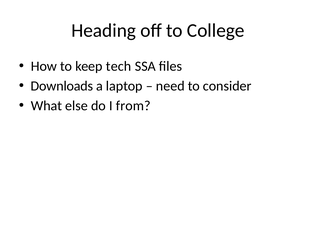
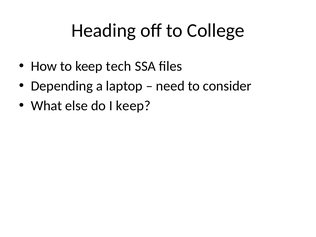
Downloads: Downloads -> Depending (62, 86)
I from: from -> keep (133, 106)
